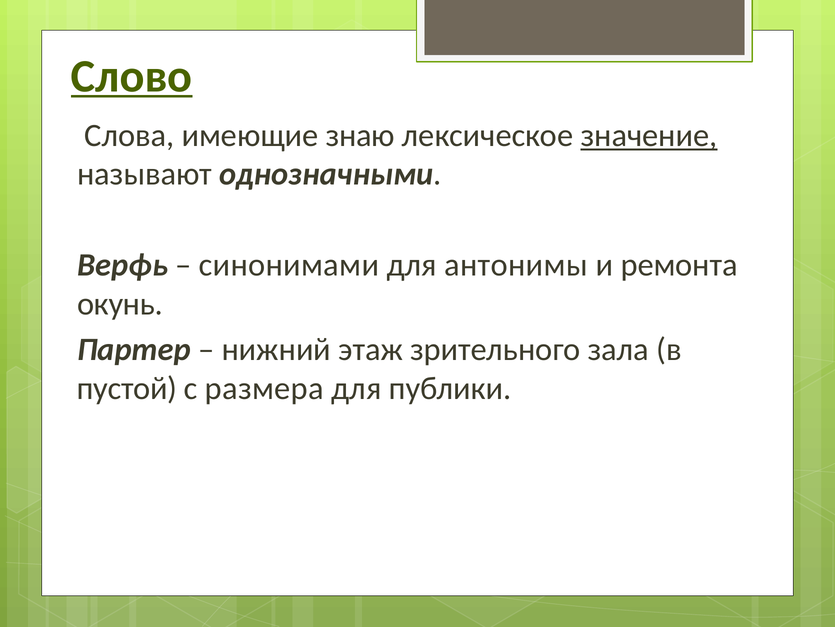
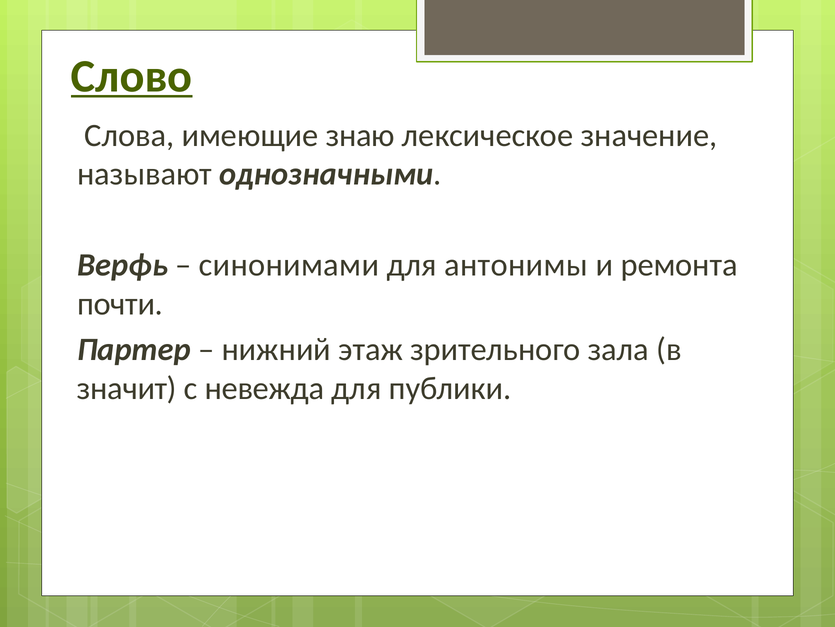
значение underline: present -> none (649, 135)
окунь: окунь -> почти (120, 304)
пустой: пустой -> значит (127, 388)
размера: размера -> невежда (265, 388)
